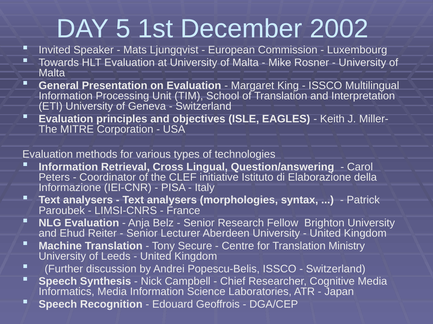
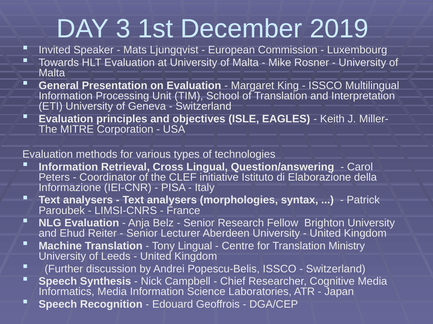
5: 5 -> 3 (123, 29)
2002: 2002 -> 2019 (339, 29)
Tony Secure: Secure -> Lingual (195, 246)
